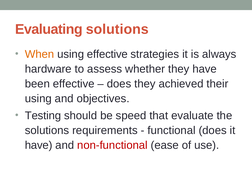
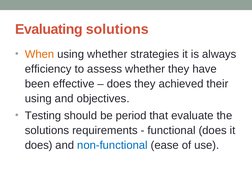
using effective: effective -> whether (107, 54)
hardware: hardware -> efficiency (48, 69)
speed: speed -> period (131, 116)
have: have -> does (39, 145)
non-functional colour: red -> blue (112, 145)
